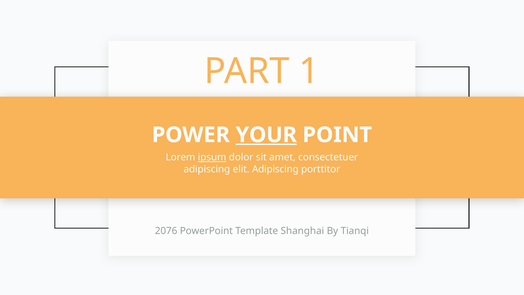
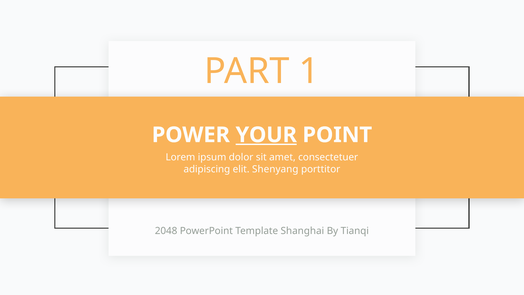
ipsum underline: present -> none (212, 157)
elit Adipiscing: Adipiscing -> Shenyang (275, 169)
2076: 2076 -> 2048 (166, 231)
